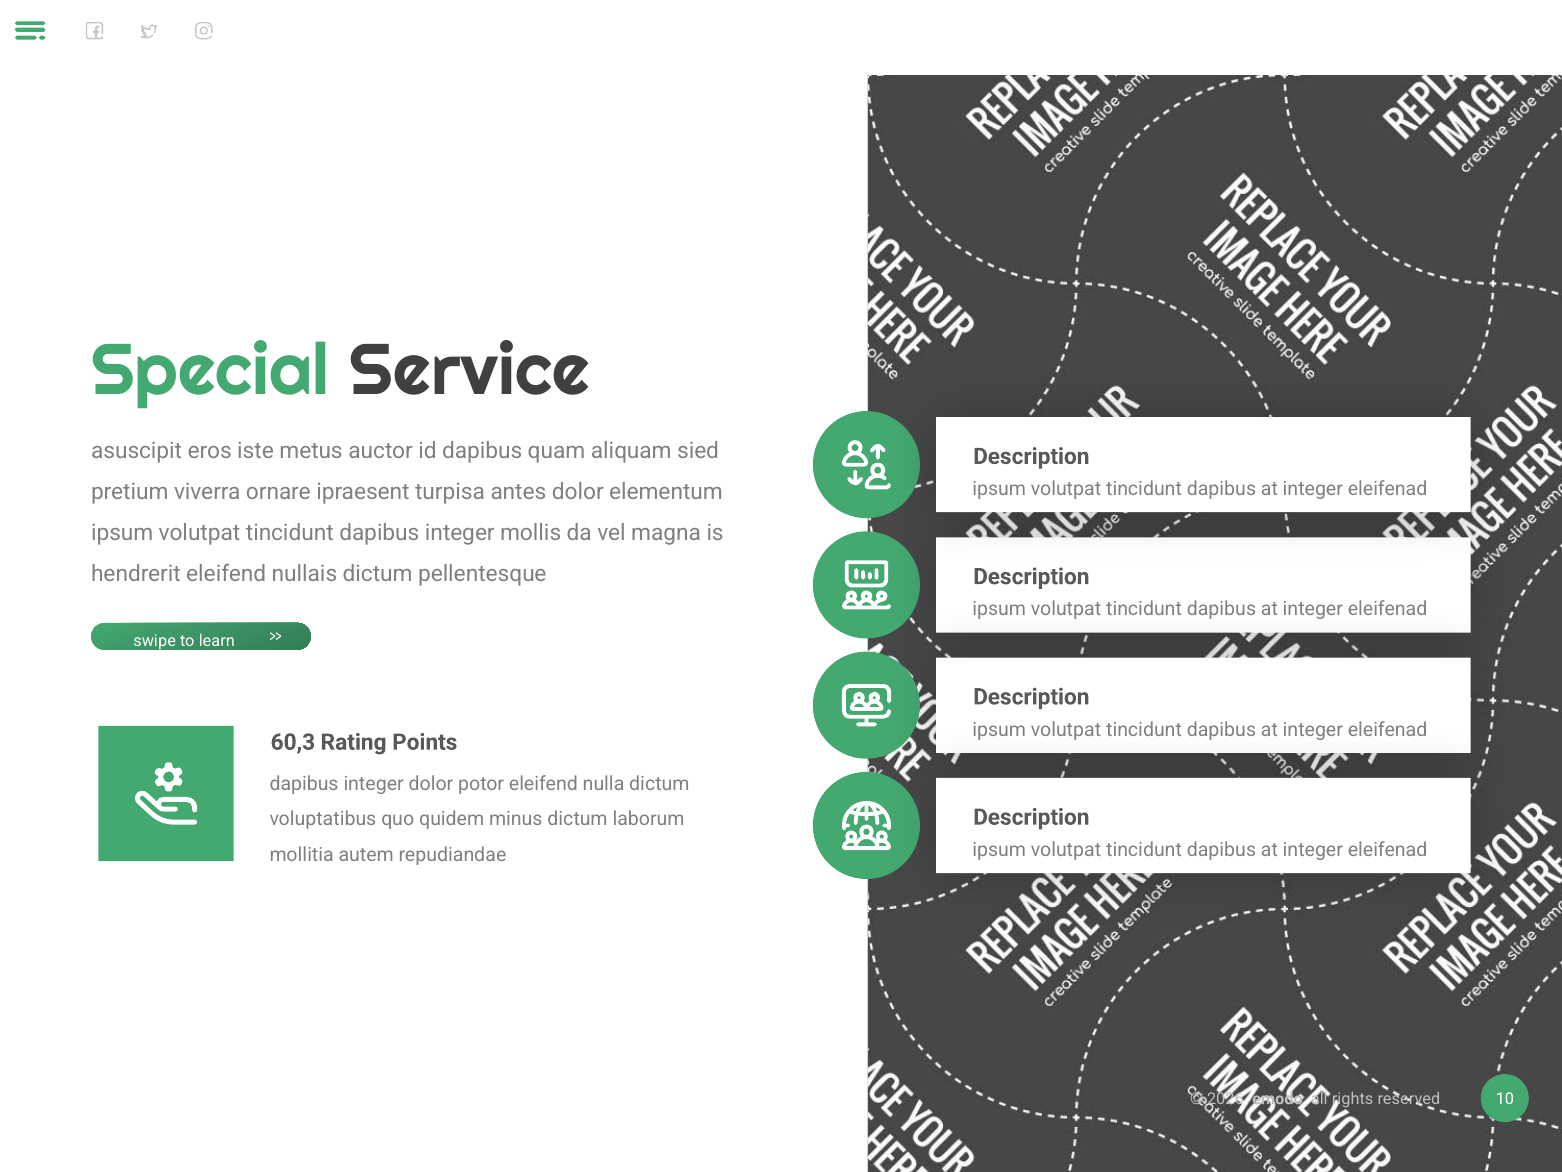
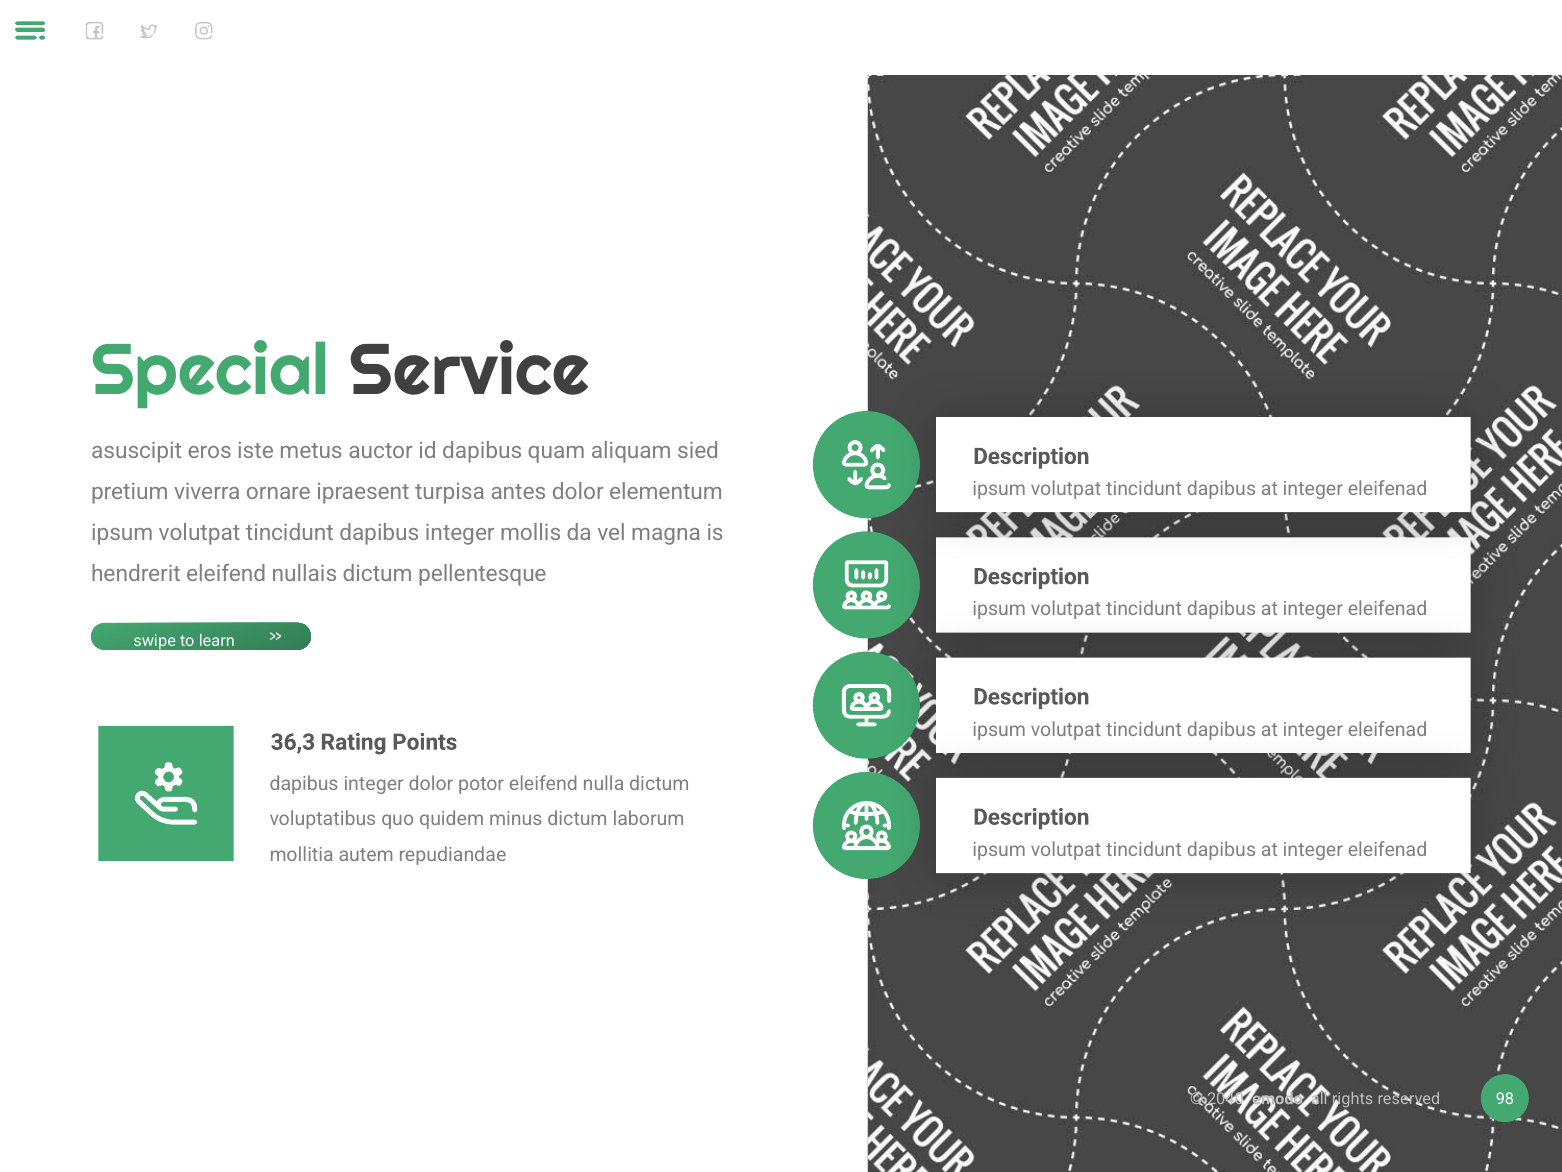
60,3: 60,3 -> 36,3 (293, 742)
2026: 2026 -> 2040 (1225, 1098)
10: 10 -> 98 (1505, 1099)
